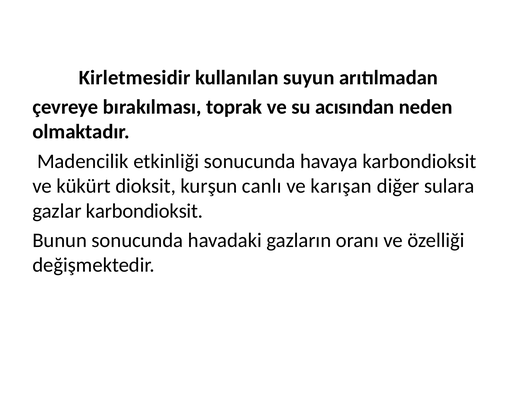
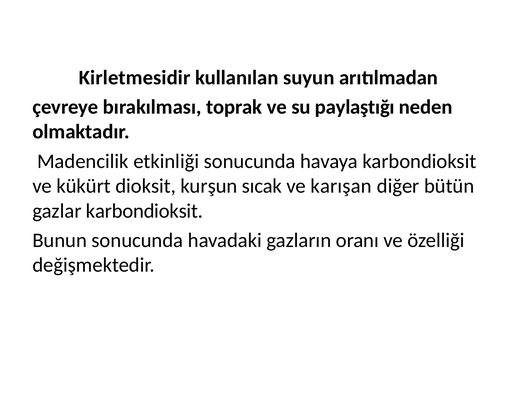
acısından: acısından -> paylaştığı (355, 107)
canlı: canlı -> sıcak (262, 186)
sulara: sulara -> bütün (449, 186)
